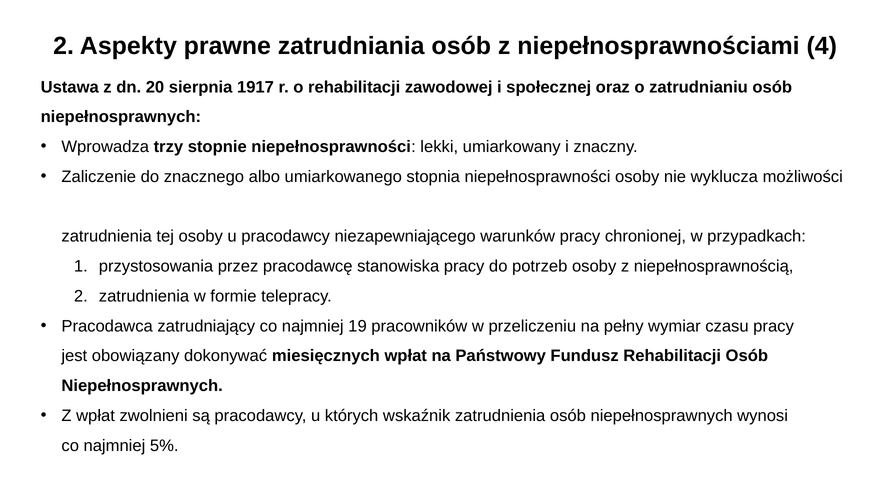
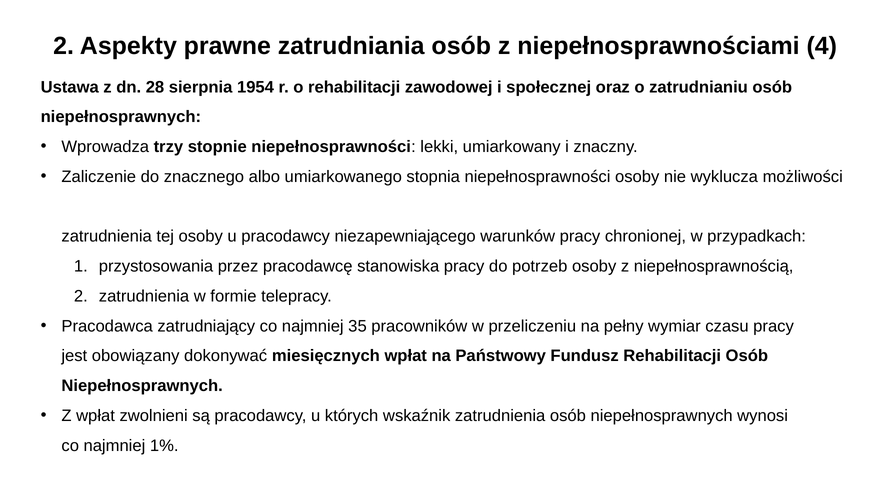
20: 20 -> 28 (155, 87)
1917: 1917 -> 1954 (255, 87)
19: 19 -> 35 (357, 326)
5%: 5% -> 1% (164, 446)
